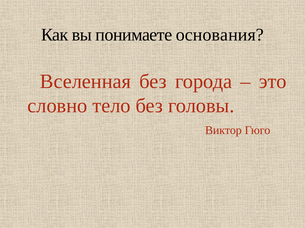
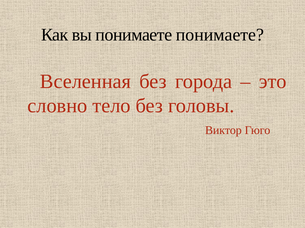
понимаете основания: основания -> понимаете (220, 35)
